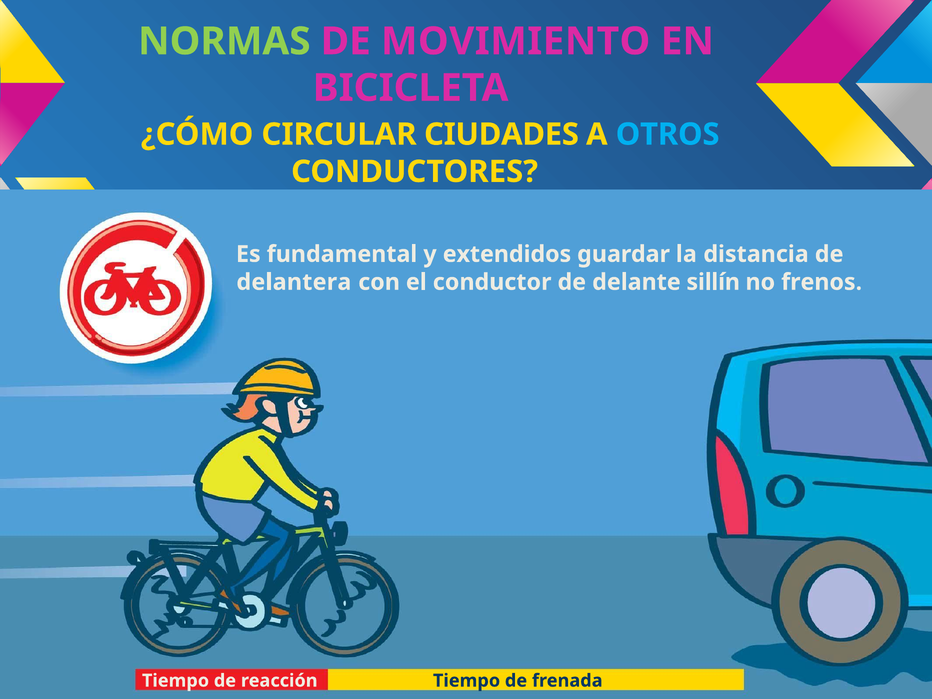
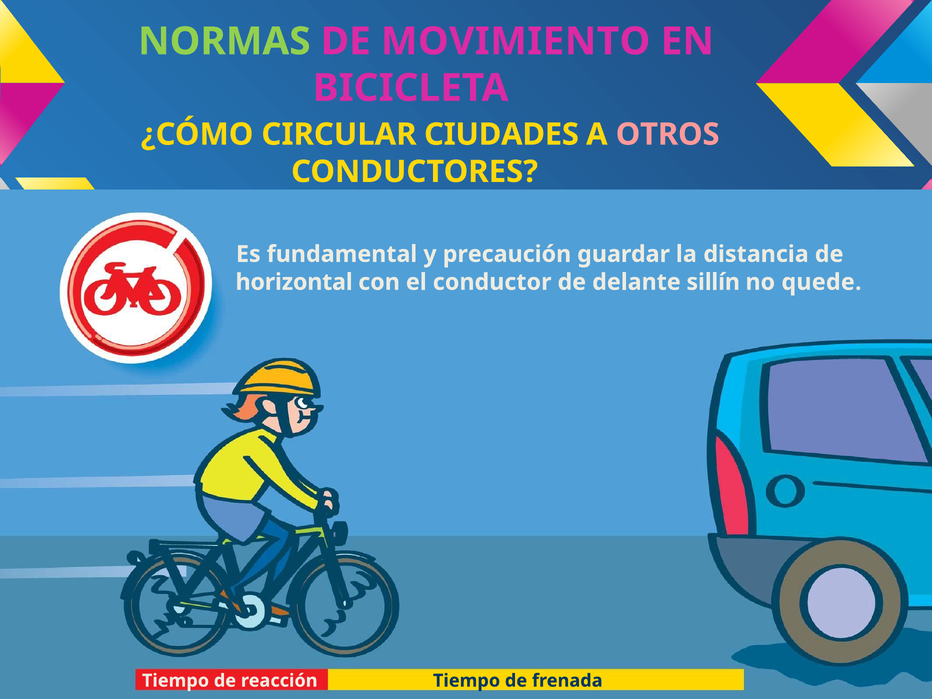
OTROS colour: light blue -> pink (668, 134)
extendidos: extendidos -> precaución (507, 254)
delantera: delantera -> horizontal (294, 282)
frenos: frenos -> quede (822, 282)
